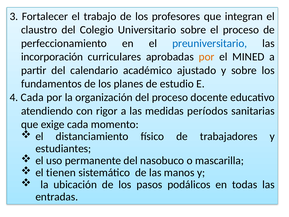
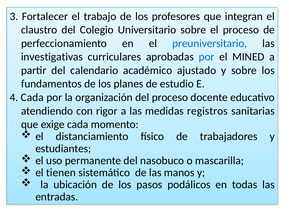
incorporación: incorporación -> investigativas (52, 57)
por colour: orange -> blue (207, 57)
períodos: períodos -> registros (207, 111)
